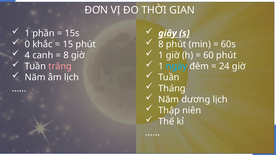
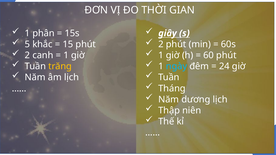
0: 0 -> 5 (27, 44)
8: 8 -> 2 (161, 44)
4: 4 -> 2 (27, 55)
8: 8 -> 1 (66, 55)
trăng colour: pink -> yellow (60, 66)
